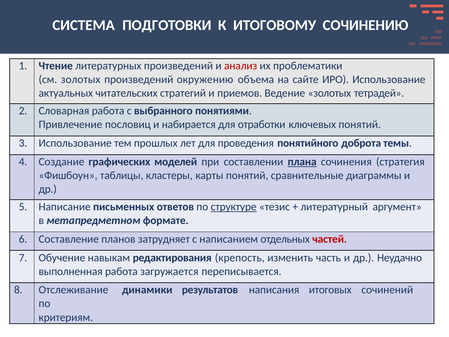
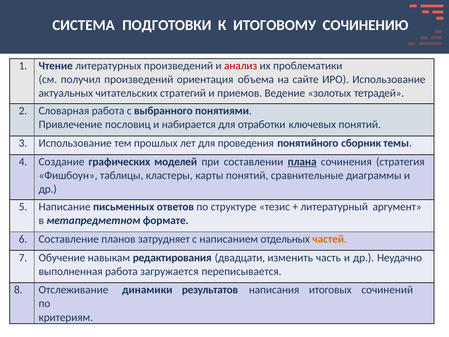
см золотых: золотых -> получил (81, 79)
окружению: окружению -> ориентация (205, 79)
доброта: доброта -> сборник (361, 143)
структуре underline: present -> none (234, 207)
частей colour: red -> orange (330, 239)
крепость: крепость -> двадцати (240, 257)
